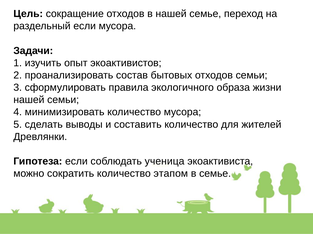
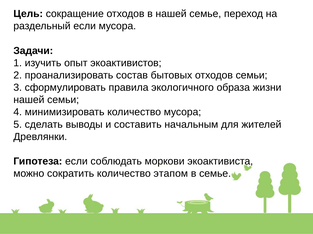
составить количество: количество -> начальным (191, 125)
ученица: ученица -> моркови (165, 162)
